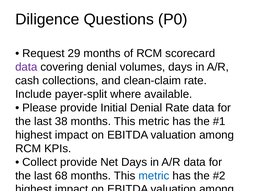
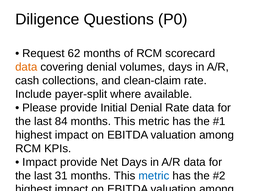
29: 29 -> 62 (74, 53)
data colour: purple -> orange (26, 67)
38: 38 -> 84 (61, 121)
Collect: Collect -> Impact (40, 162)
68: 68 -> 31 (61, 176)
